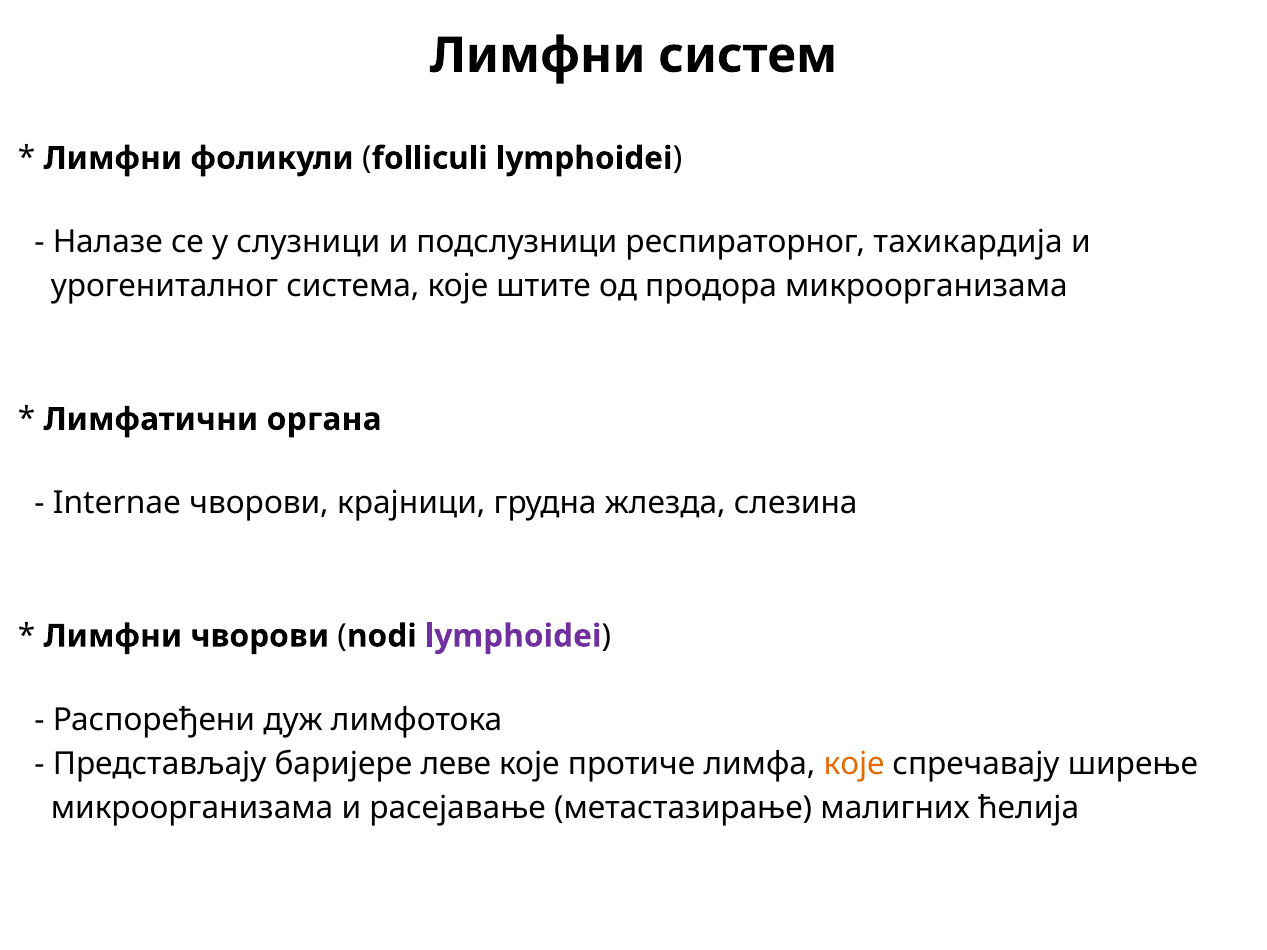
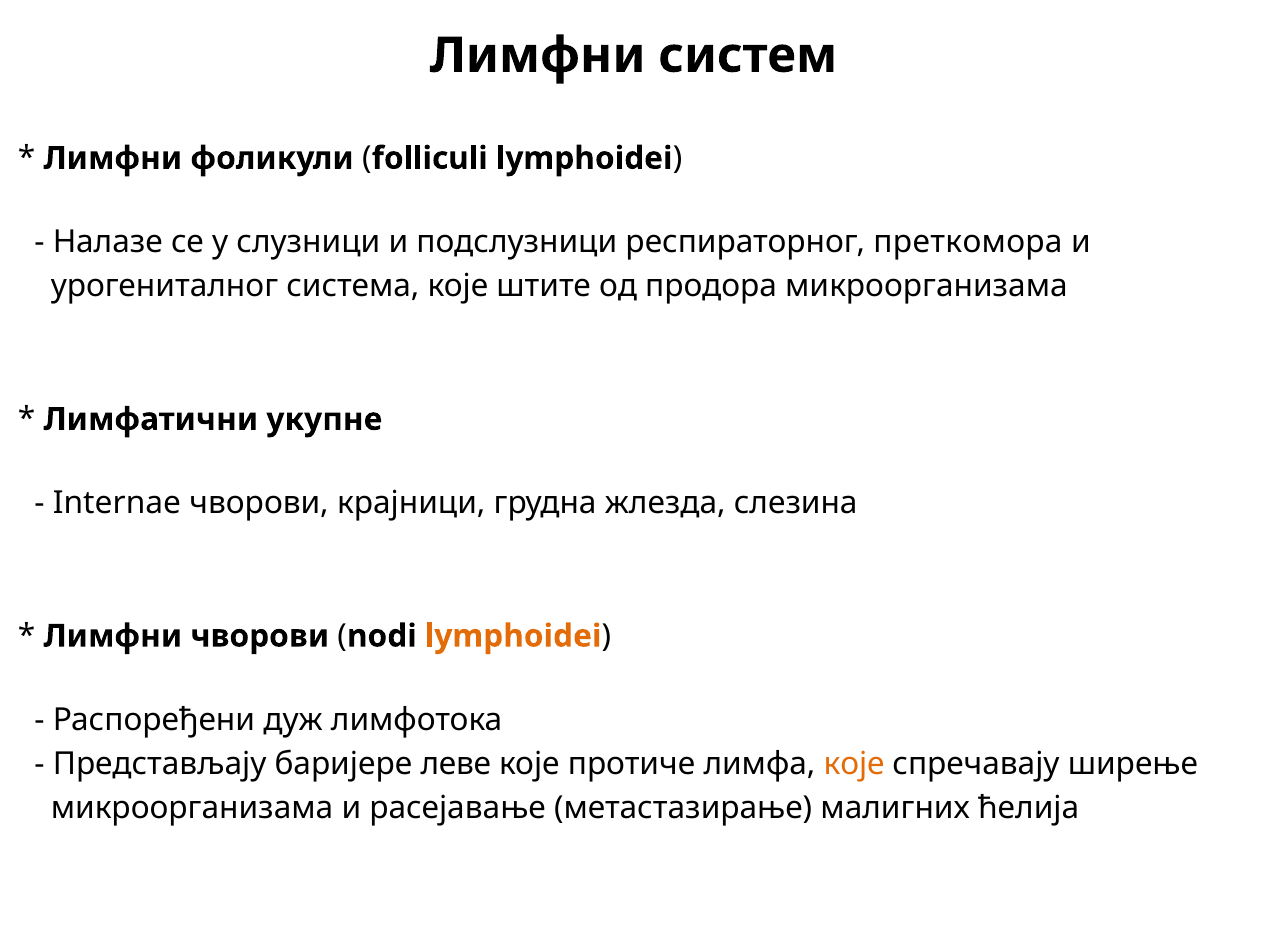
тахикардија: тахикардија -> преткомора (968, 242)
органа: органа -> укупне (324, 419)
lymphoidei colour: purple -> orange (513, 636)
